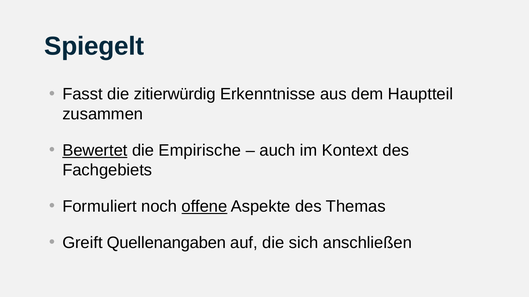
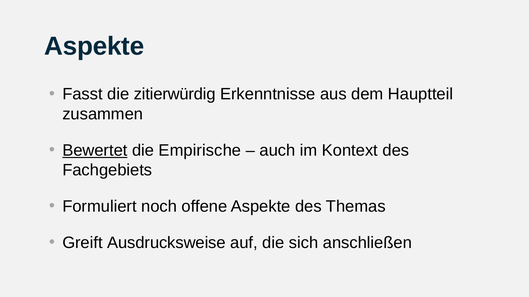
Spiegelt: Spiegelt -> Aspekte (94, 46)
offene underline: present -> none (204, 207)
Quellenangaben: Quellenangaben -> Ausdrucksweise (166, 243)
